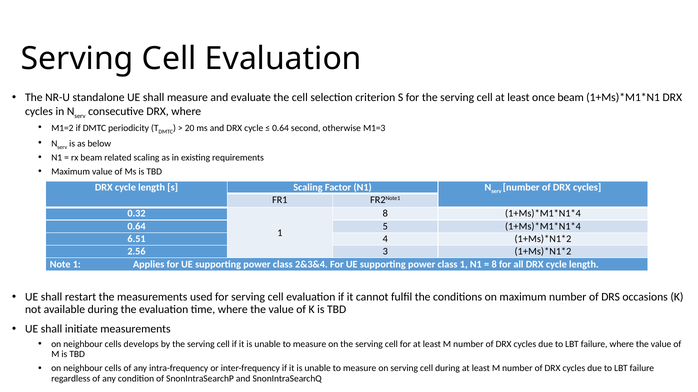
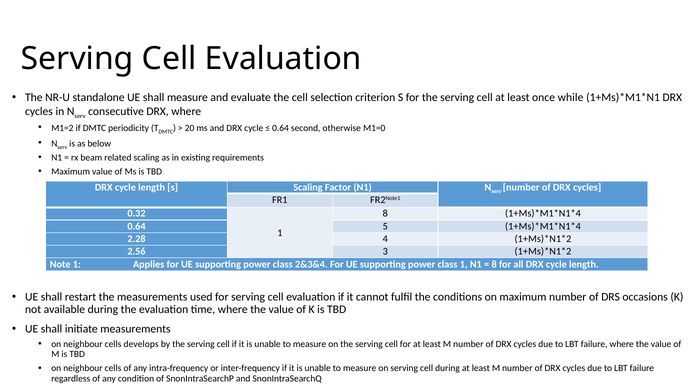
once beam: beam -> while (571, 98)
M1=3: M1=3 -> M1=0 (374, 128)
6.51: 6.51 -> 2.28 (136, 239)
